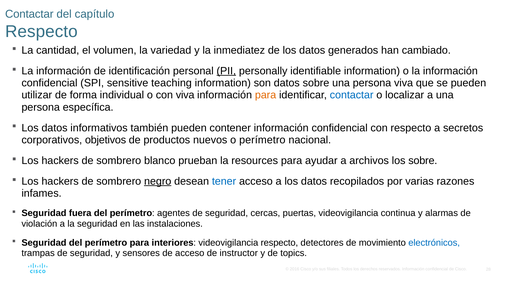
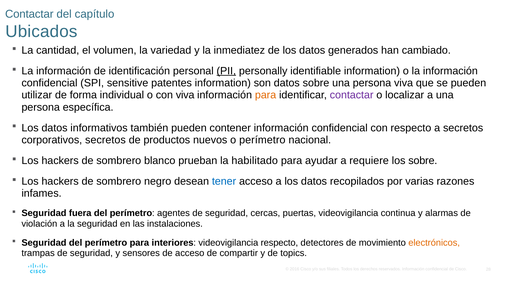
Respecto: Respecto -> Ubicados (41, 31)
teaching: teaching -> patentes (172, 83)
contactar colour: blue -> purple (352, 95)
corporativos objetivos: objetivos -> secretos (105, 140)
resources: resources -> habilitado (255, 161)
archivos: archivos -> requiere (369, 161)
negro underline: present -> none (158, 181)
electrónicos colour: blue -> orange (434, 243)
instructor: instructor -> compartir (239, 253)
